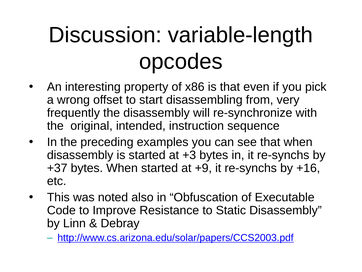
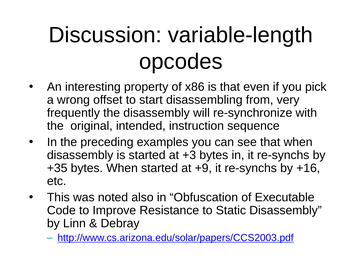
+37: +37 -> +35 (57, 168)
